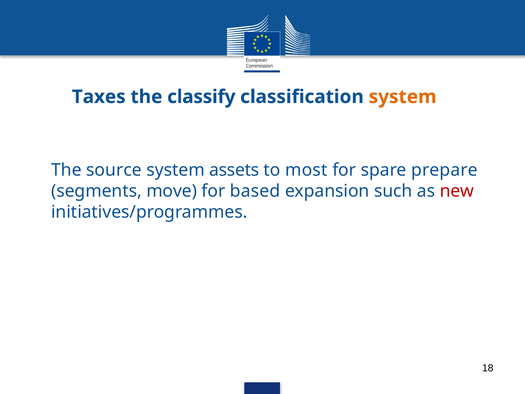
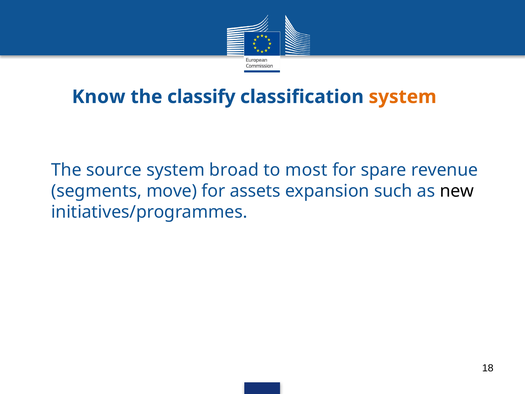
Taxes: Taxes -> Know (99, 97)
assets: assets -> broad (234, 170)
prepare: prepare -> revenue (445, 170)
based: based -> assets (255, 191)
new colour: red -> black (457, 191)
